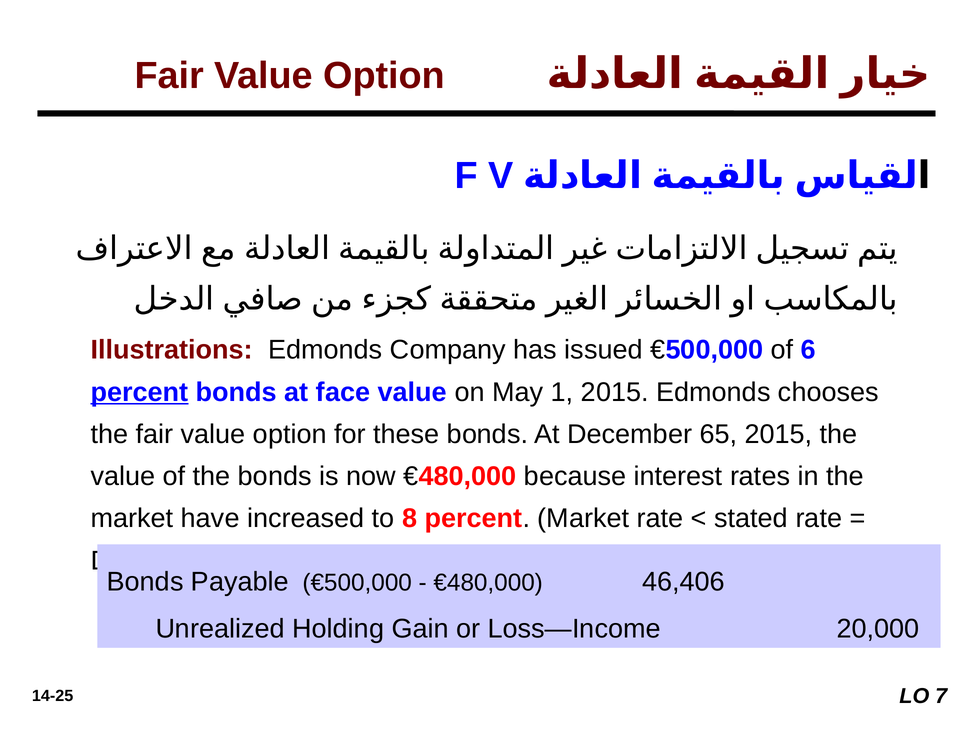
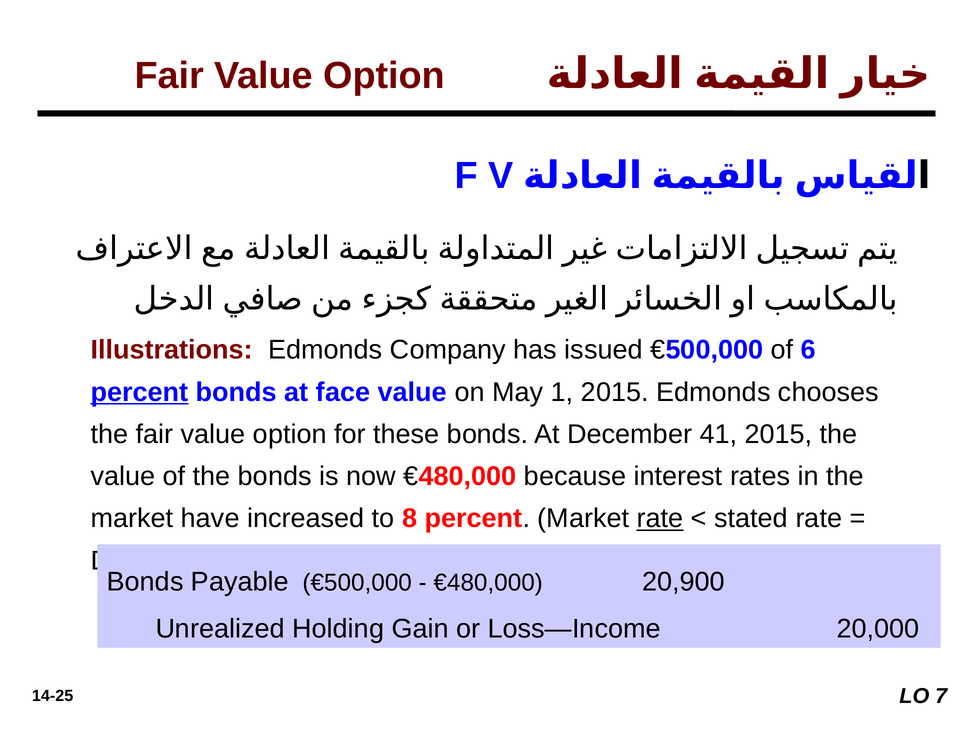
65: 65 -> 41 (718, 435)
rate underline: none -> present (660, 519)
46,406: 46,406 -> 20,900 (683, 582)
